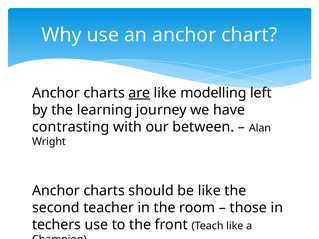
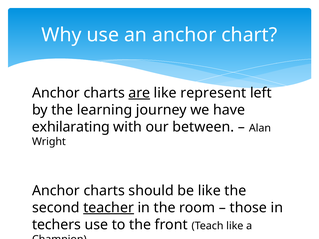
modelling: modelling -> represent (213, 93)
contrasting: contrasting -> exhilarating (71, 127)
teacher underline: none -> present (109, 208)
